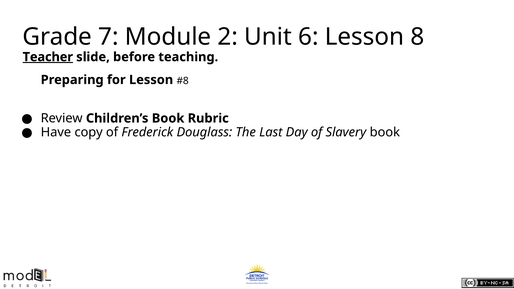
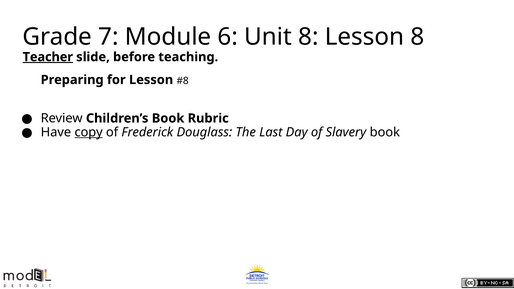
2: 2 -> 6 (228, 37)
Unit 6: 6 -> 8 (308, 37)
copy underline: none -> present (89, 132)
